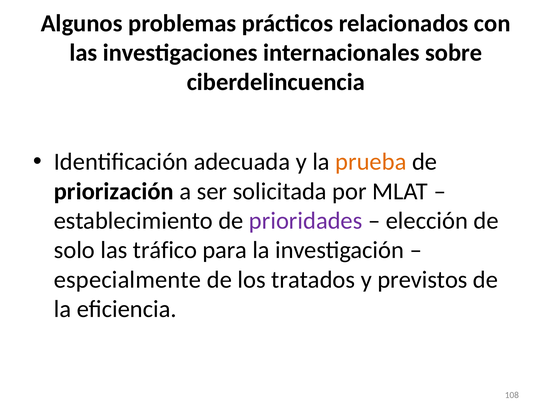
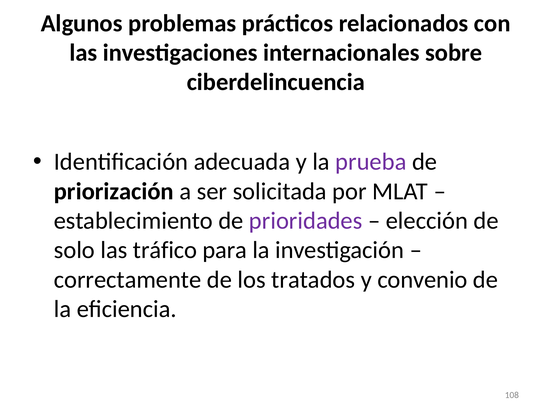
prueba colour: orange -> purple (371, 162)
especialmente: especialmente -> correctamente (128, 280)
previstos: previstos -> convenio (422, 280)
